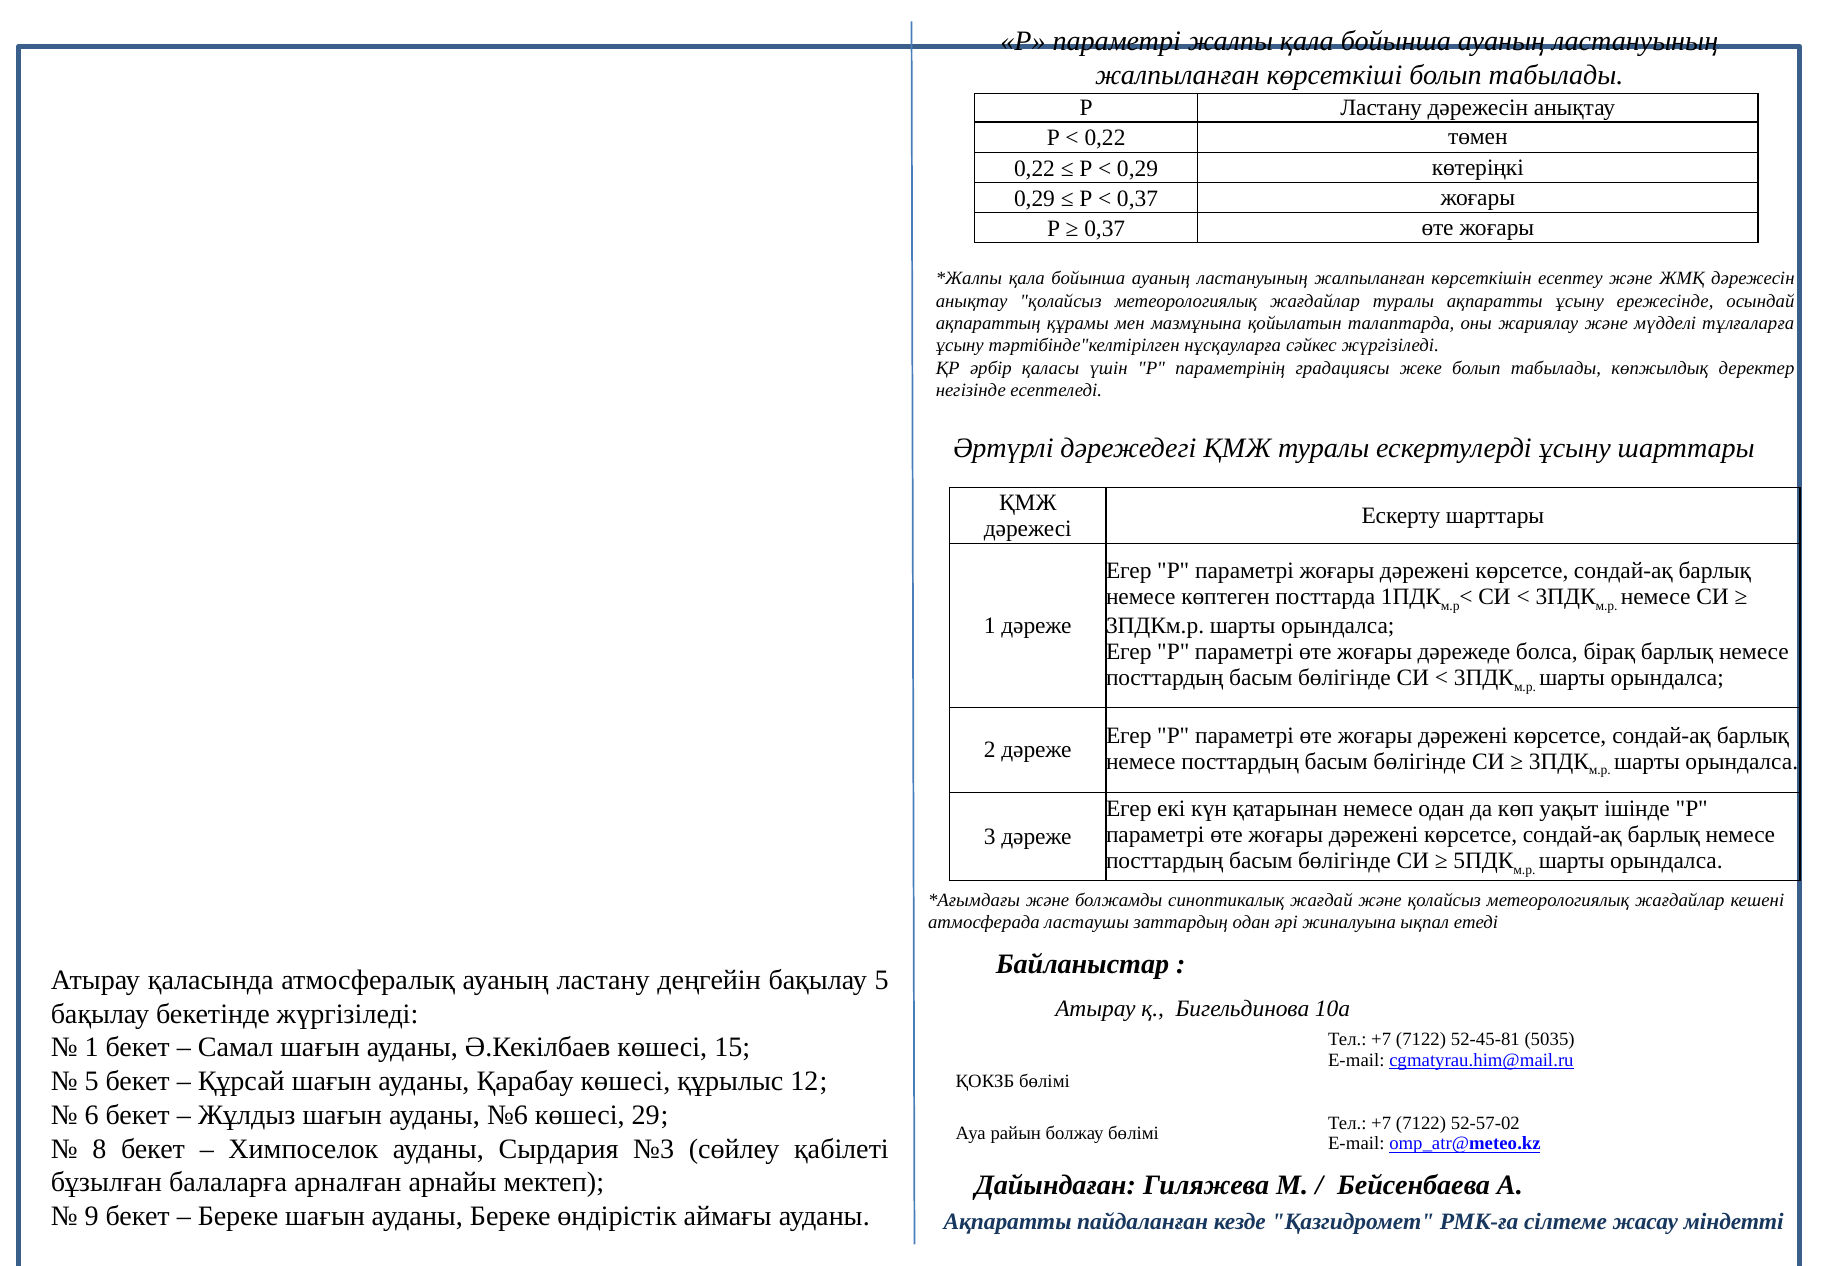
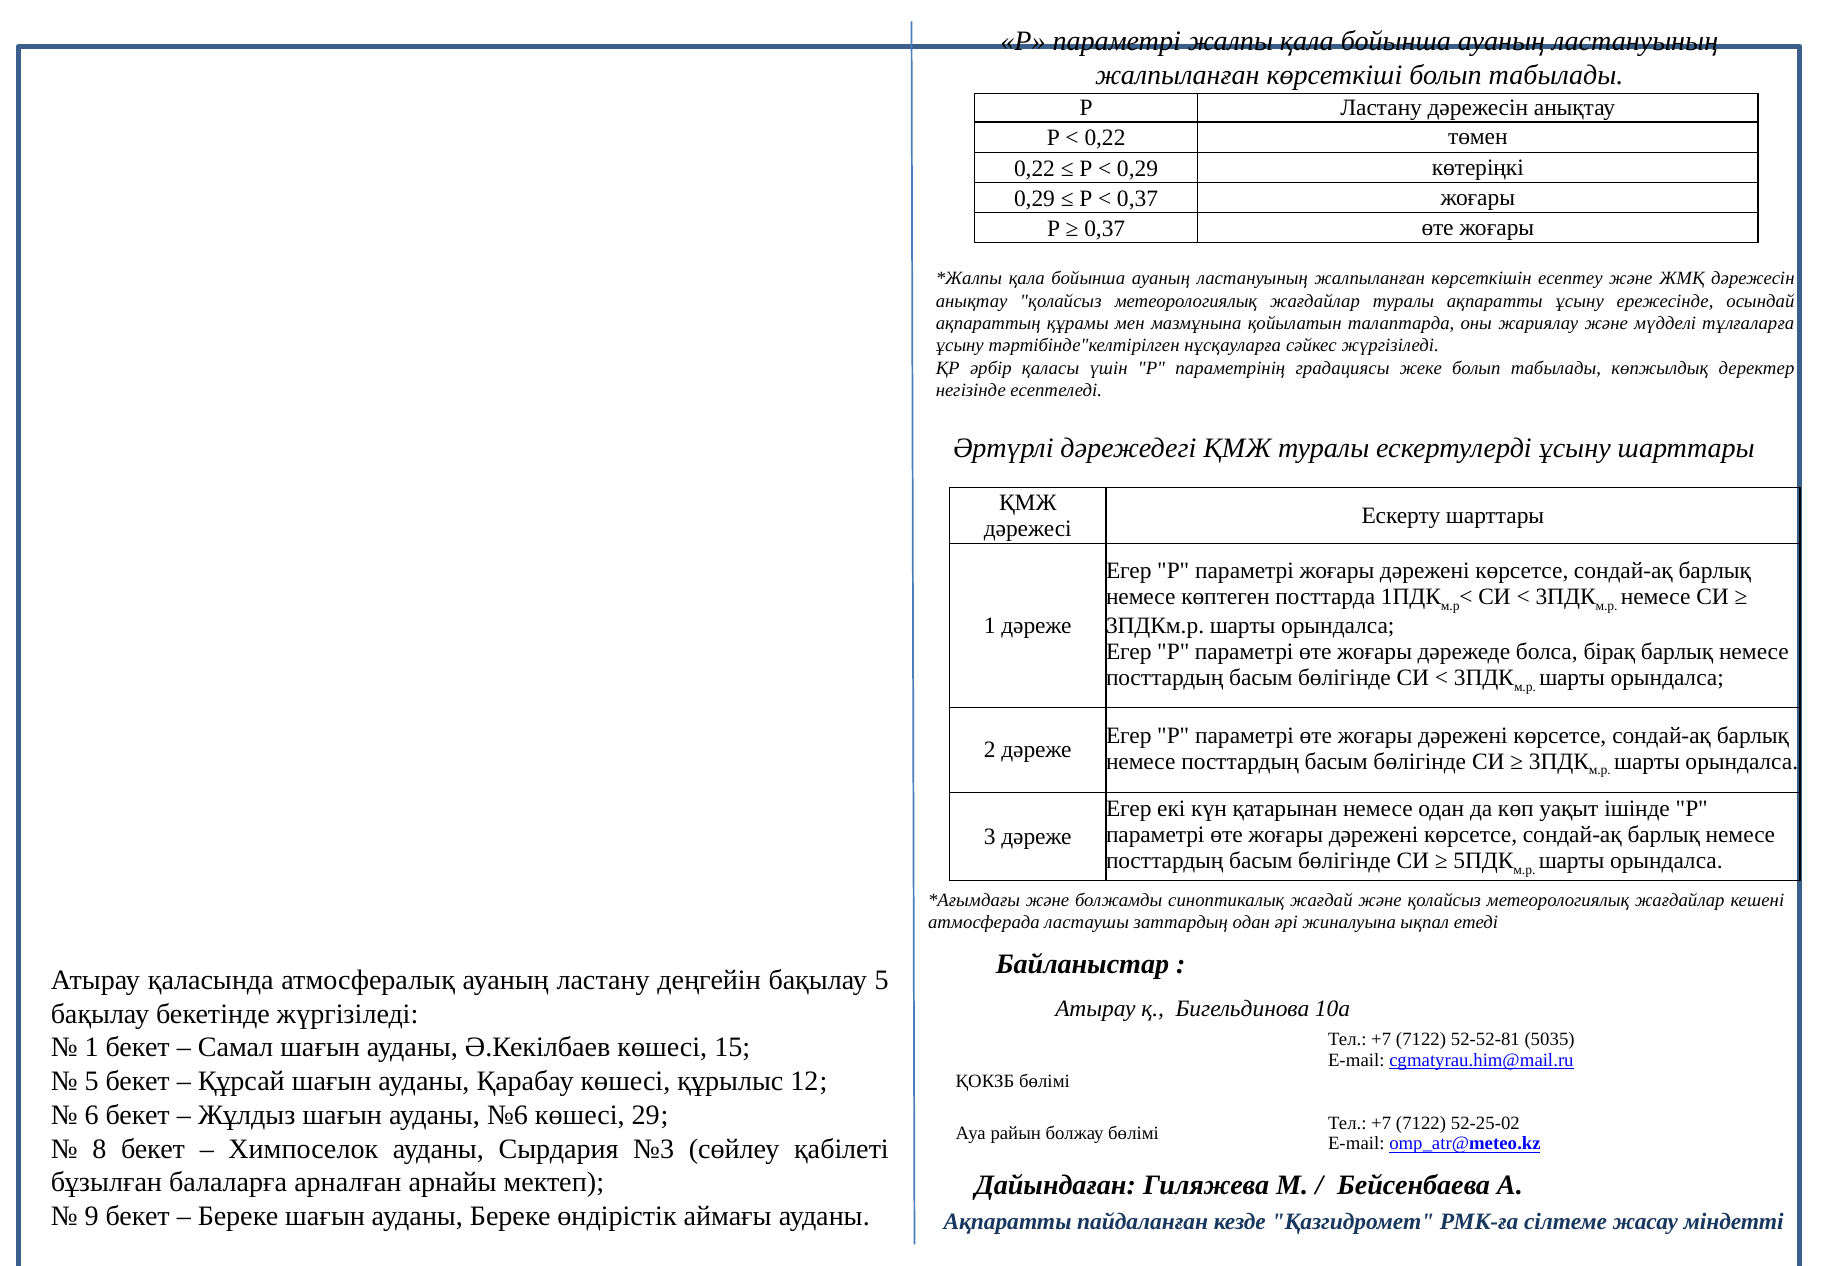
52-45-81: 52-45-81 -> 52-52-81 (1485, 1040)
52-57-02: 52-57-02 -> 52-25-02 (1485, 1123)
